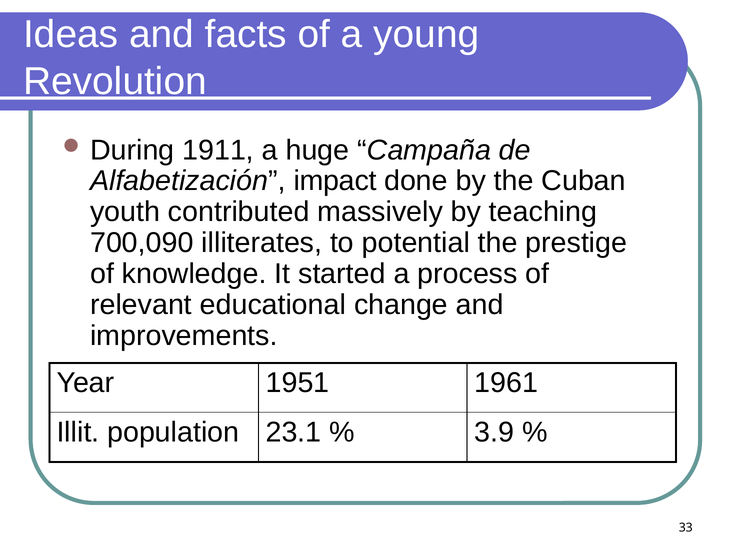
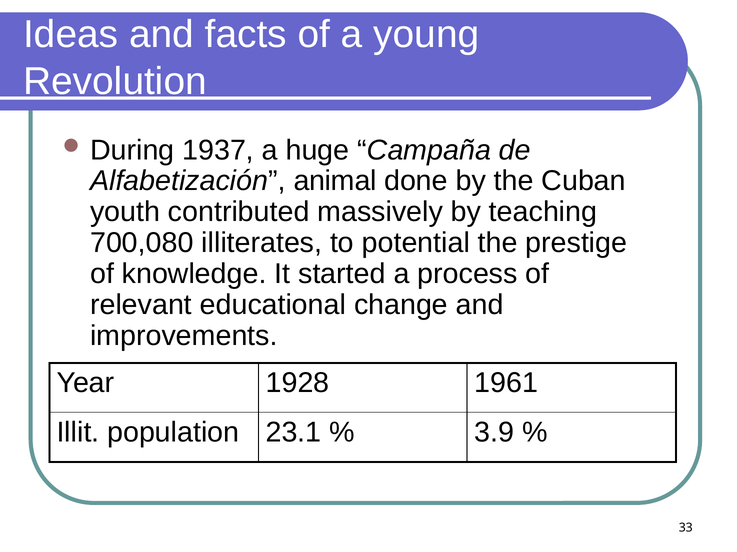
1911: 1911 -> 1937 (218, 150)
impact: impact -> animal (335, 181)
700,090: 700,090 -> 700,080 (142, 243)
1951: 1951 -> 1928 (298, 384)
